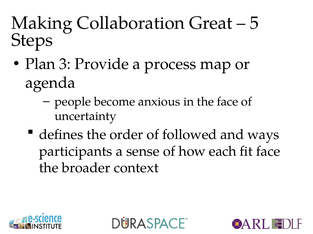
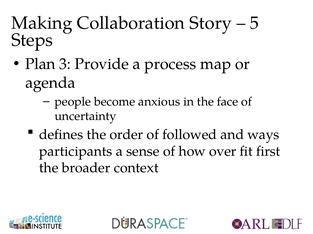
Great: Great -> Story (211, 23)
each: each -> over (223, 152)
fit face: face -> first (268, 152)
